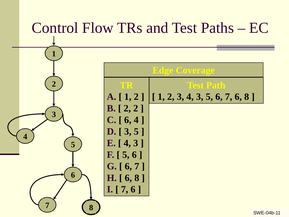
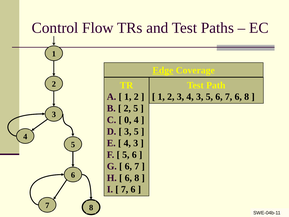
Edge underline: none -> present (163, 70)
2 2: 2 -> 5 (136, 108)
6: 6 -> 0 (128, 120)
